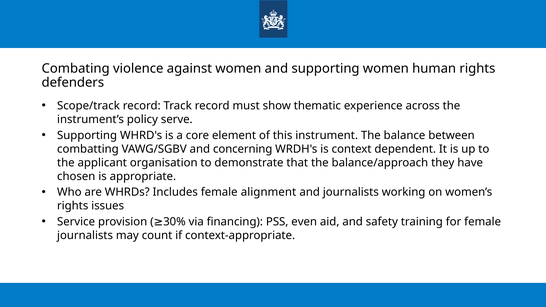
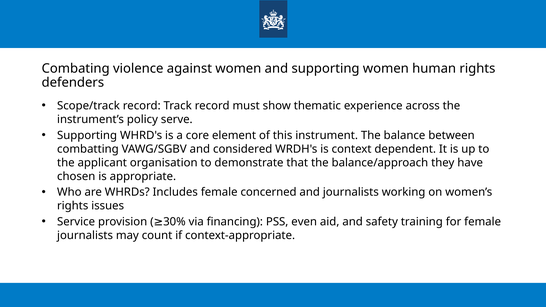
concerning: concerning -> considered (243, 149)
alignment: alignment -> concerned (269, 192)
